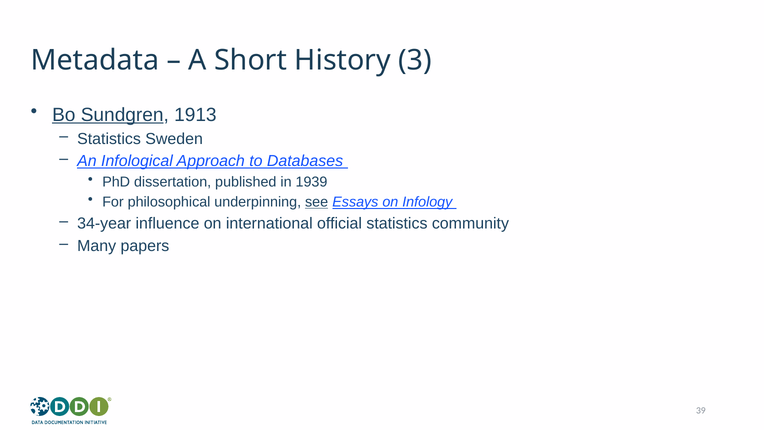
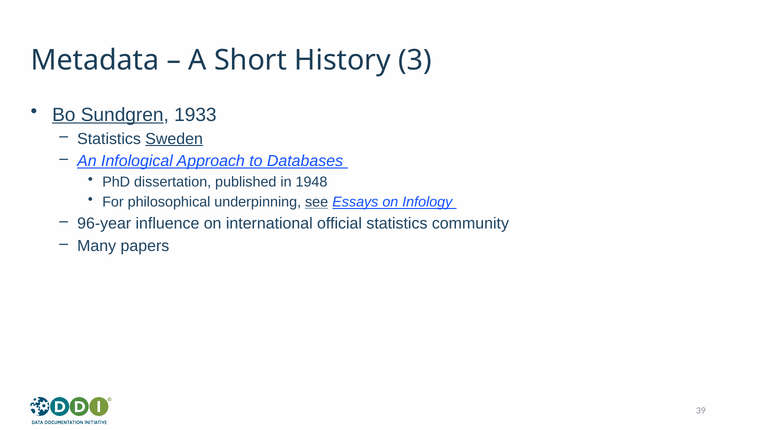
1913: 1913 -> 1933 (195, 115)
Sweden underline: none -> present (174, 139)
1939: 1939 -> 1948 (311, 182)
34-year: 34-year -> 96-year (104, 223)
